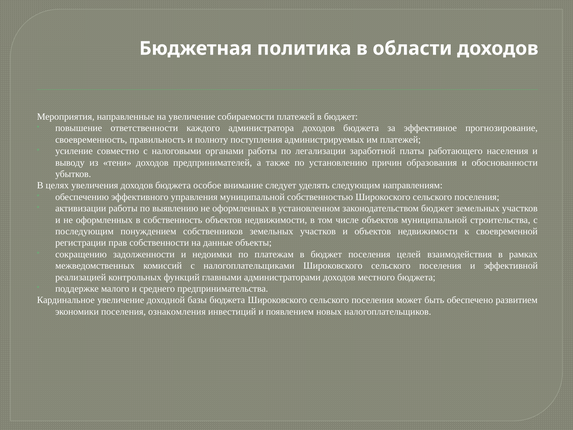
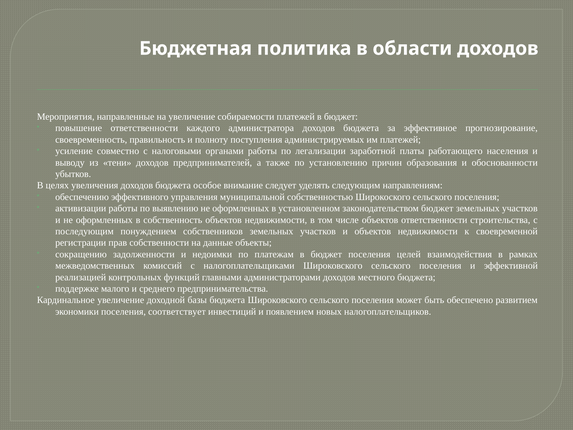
объектов муниципальной: муниципальной -> ответственности (434, 220)
ознакомления: ознакомления -> соответствует (177, 311)
